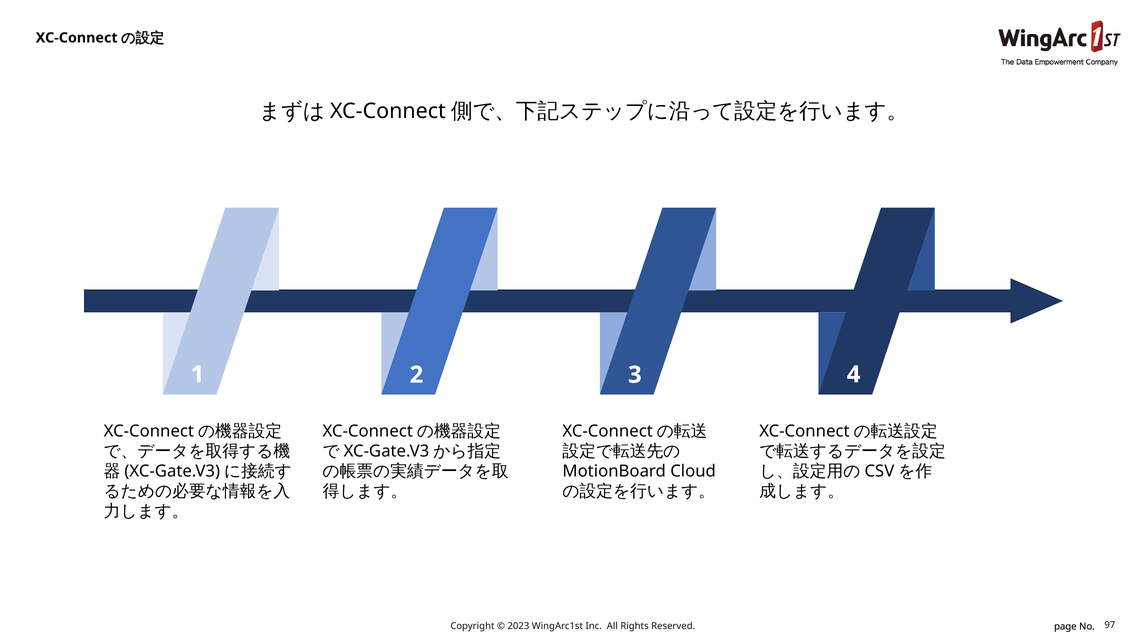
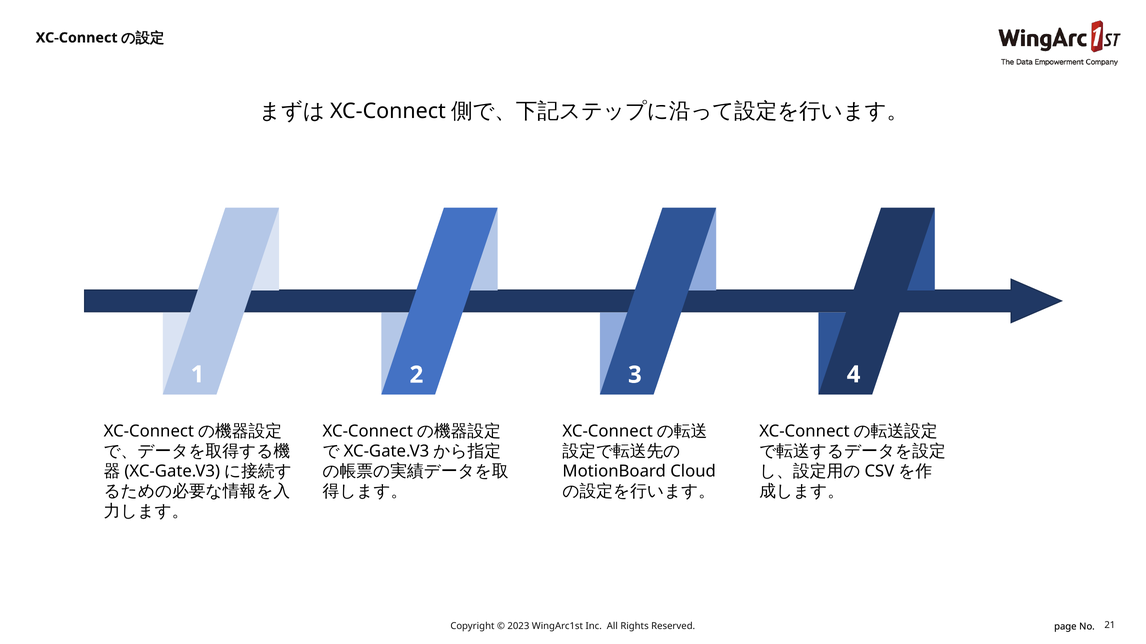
97: 97 -> 21 (1110, 626)
